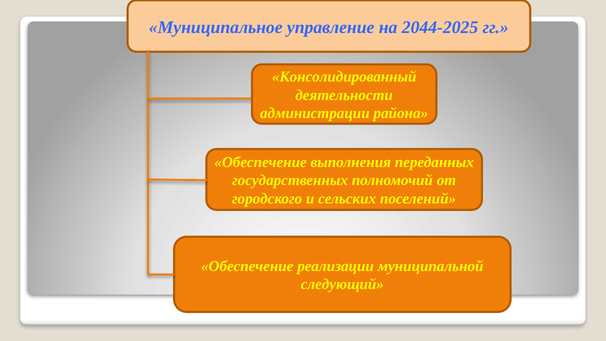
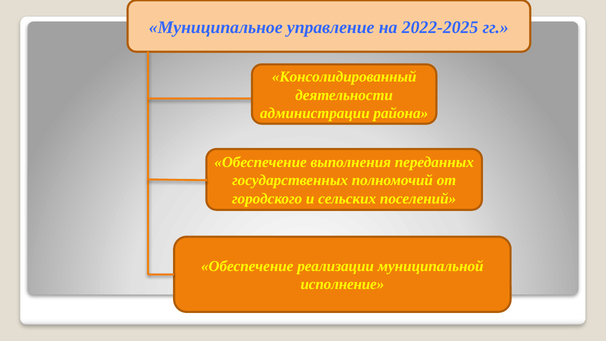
2044-2025: 2044-2025 -> 2022-2025 (440, 27)
следующий: следующий -> исполнение (342, 284)
